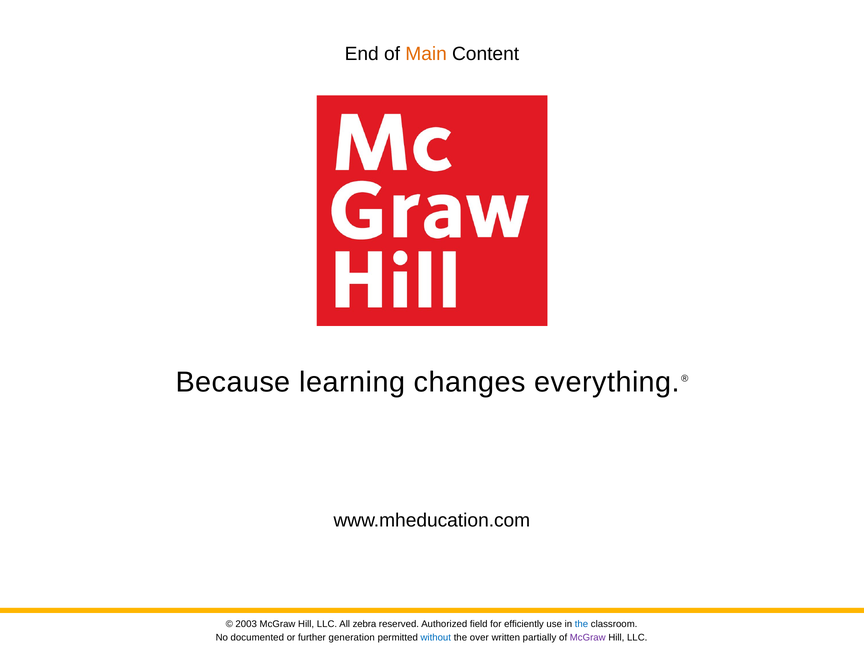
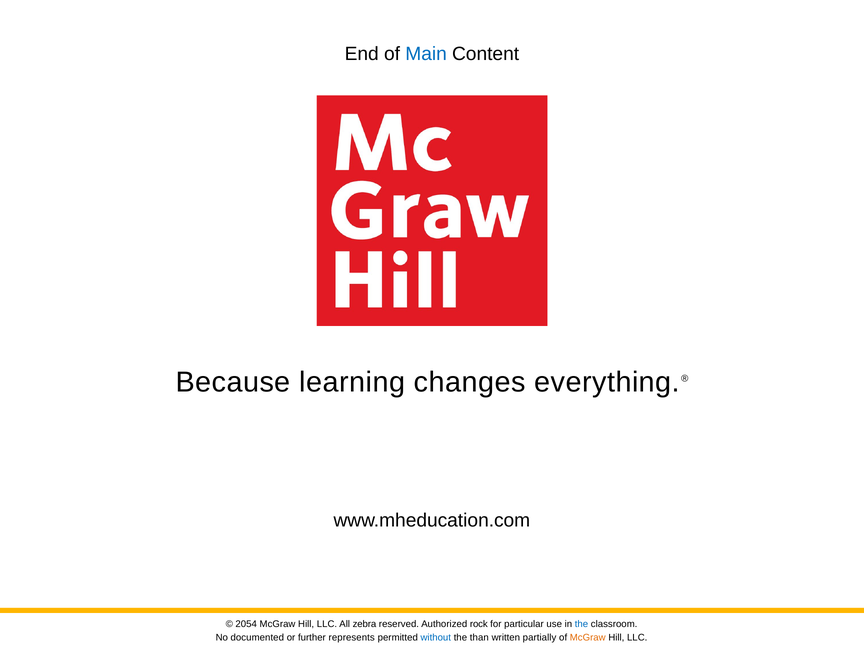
Main colour: orange -> blue (426, 54)
2003: 2003 -> 2054 (246, 624)
field: field -> rock (479, 624)
efficiently: efficiently -> particular (524, 624)
generation: generation -> represents (352, 638)
over: over -> than (479, 638)
McGraw colour: purple -> orange (588, 638)
